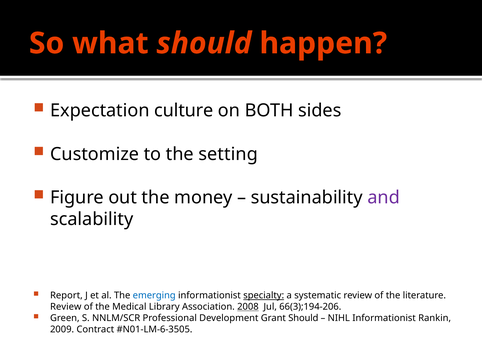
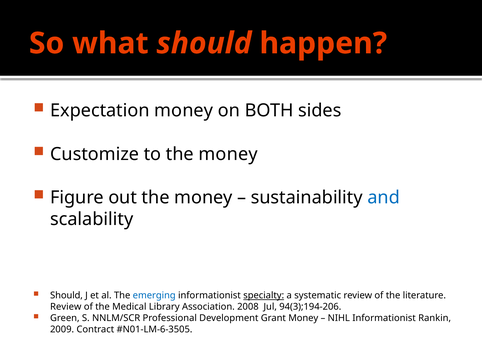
Expectation culture: culture -> money (184, 111)
to the setting: setting -> money (228, 154)
and colour: purple -> blue (384, 197)
Report: Report -> Should (66, 295)
2008 underline: present -> none (248, 306)
66(3);194-206: 66(3);194-206 -> 94(3);194-206 (310, 306)
Grant Should: Should -> Money (303, 318)
